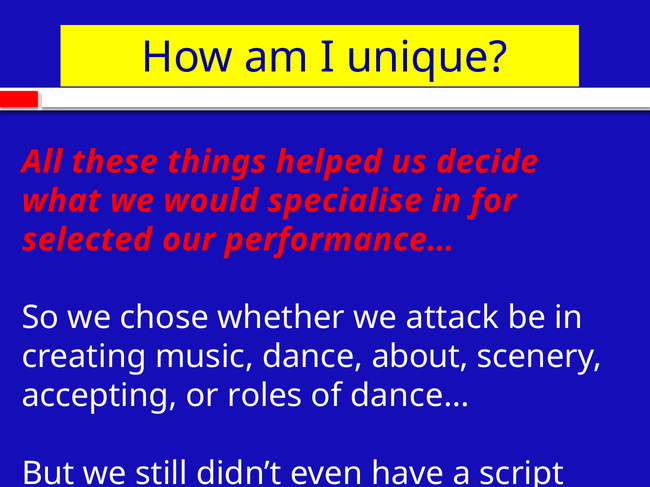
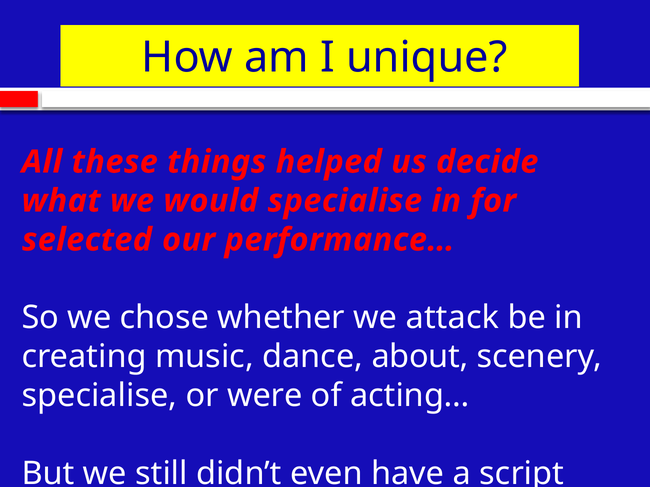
accepting: accepting -> specialise (99, 396)
roles: roles -> were (265, 396)
dance…: dance… -> acting… (410, 396)
